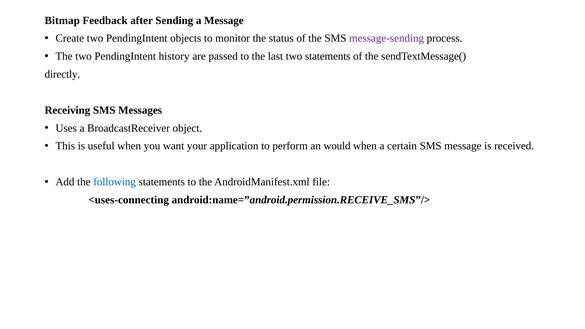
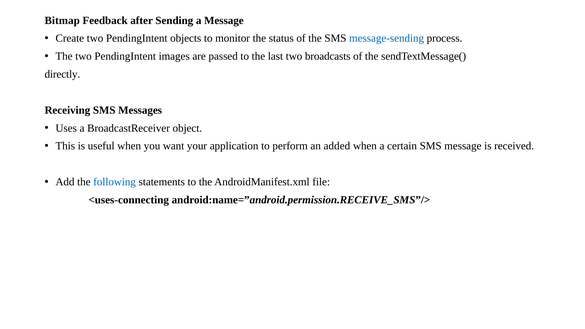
message-sending colour: purple -> blue (387, 38)
history: history -> images (174, 56)
two statements: statements -> broadcasts (328, 56)
would: would -> added (337, 146)
